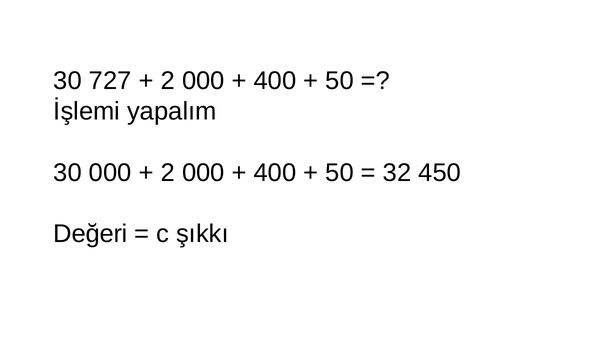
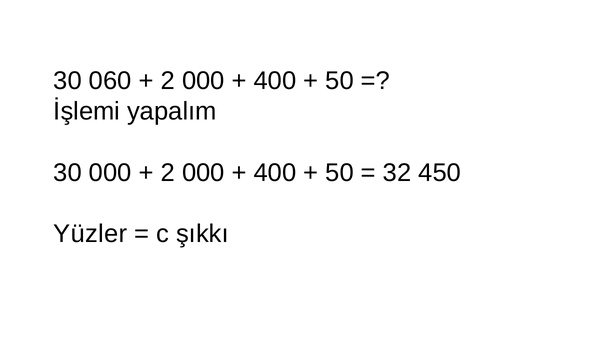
727: 727 -> 060 (110, 81)
Değeri: Değeri -> Yüzler (90, 234)
